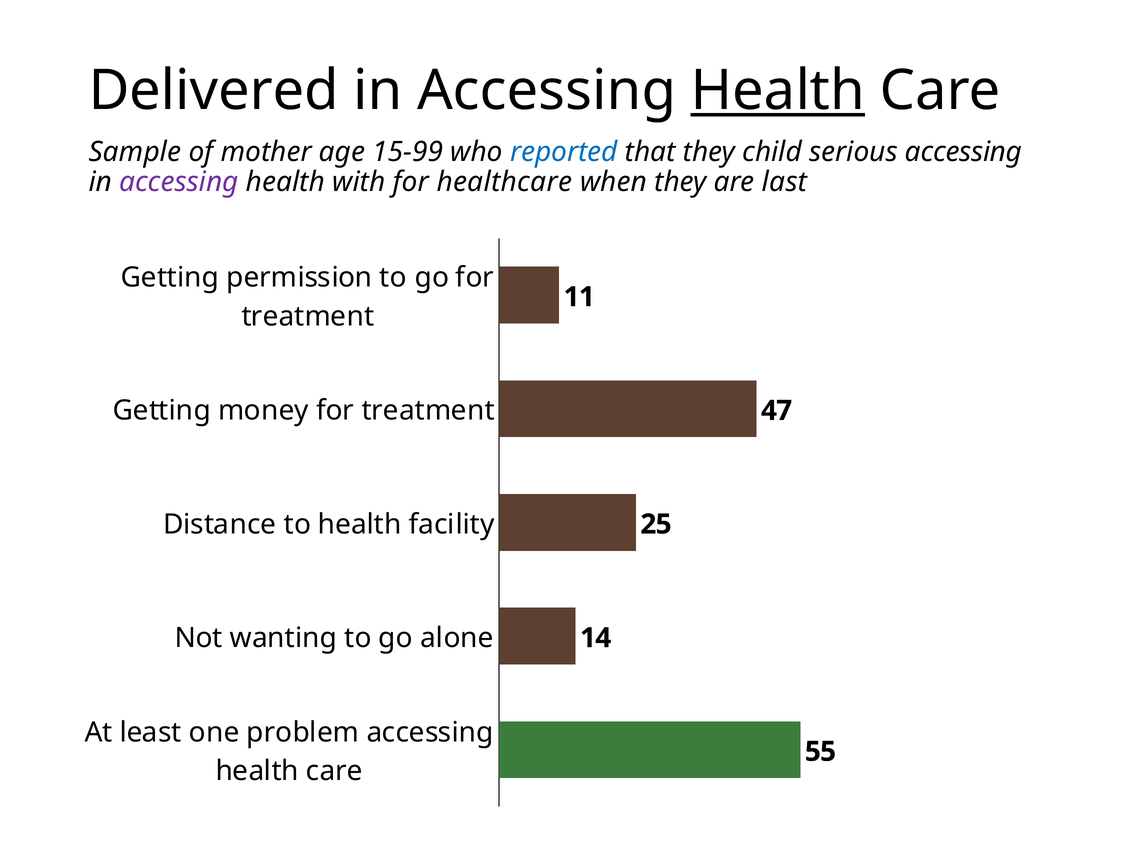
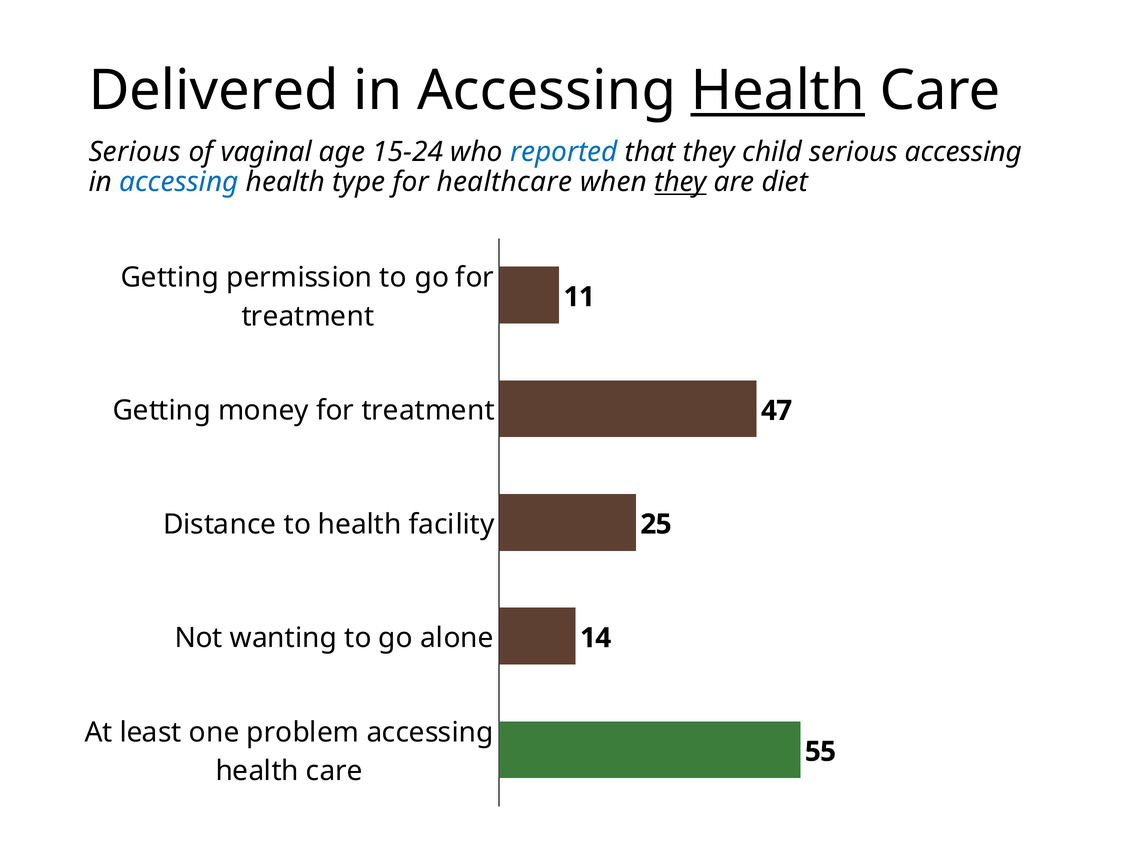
Sample: Sample -> Serious (135, 152)
mother: mother -> vaginal (266, 152)
15-99: 15-99 -> 15-24 (408, 152)
accessing colour: purple -> blue (179, 182)
with: with -> type (359, 182)
they underline: none -> present (680, 182)
last: last -> diet (785, 182)
